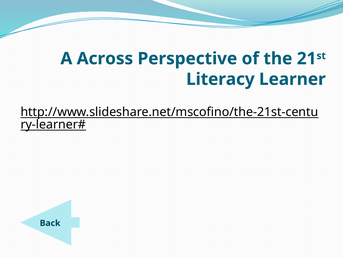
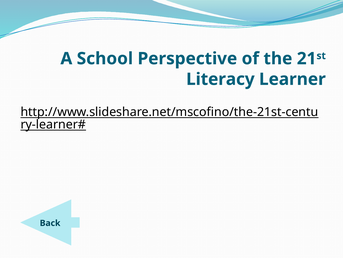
Across: Across -> School (105, 58)
